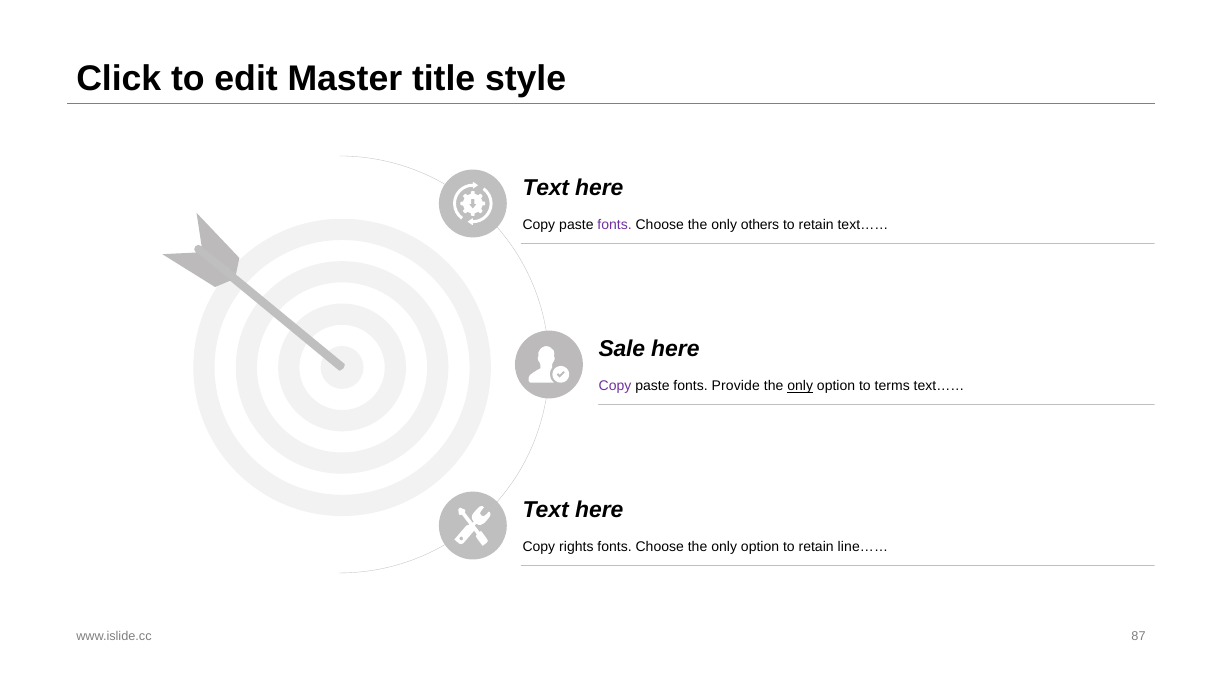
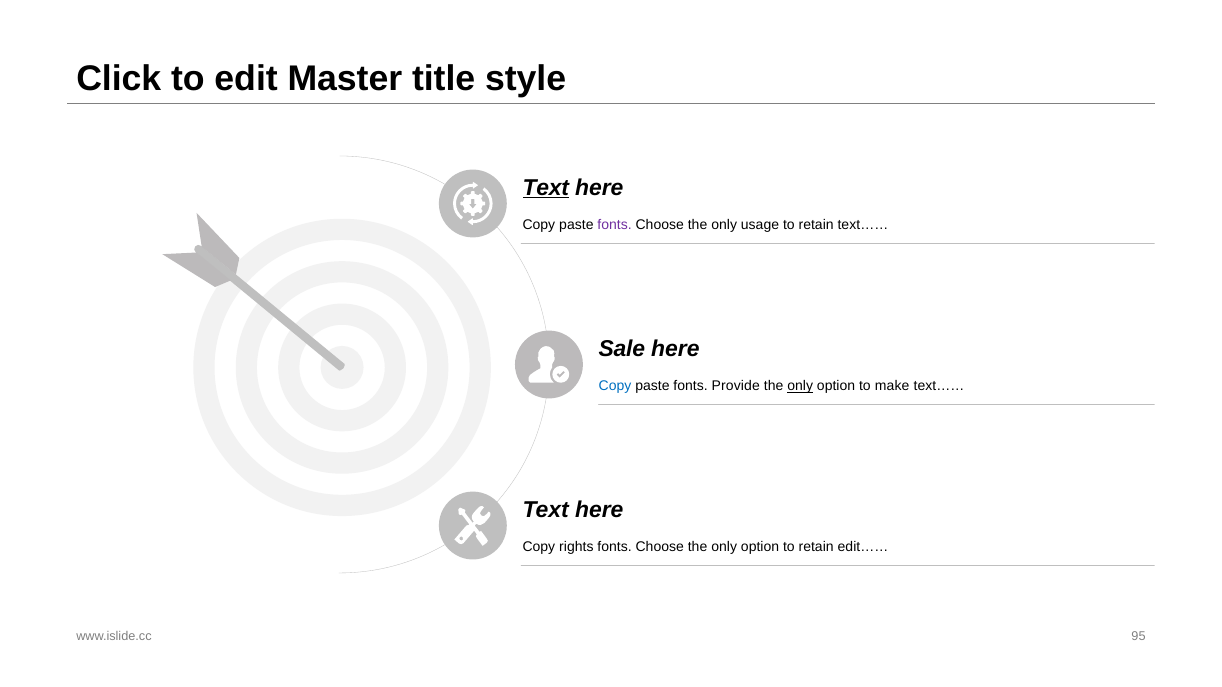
Text underline: none -> present (546, 188)
others: others -> usage (760, 225)
Copy colour: purple -> blue (615, 386)
terms: terms -> make (892, 386)
line……: line…… -> edit…… (863, 547)
87: 87 -> 95 (1139, 637)
